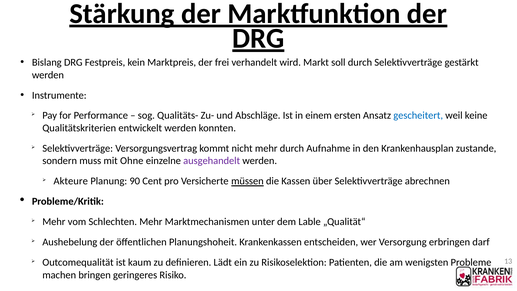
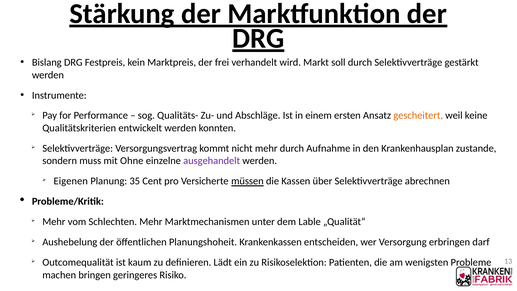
gescheitert colour: blue -> orange (418, 115)
Akteure: Akteure -> Eigenen (71, 181)
90: 90 -> 35 (135, 181)
